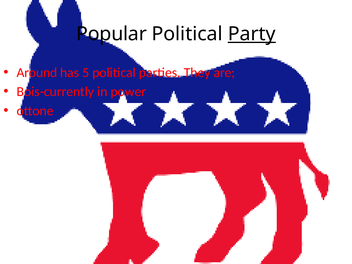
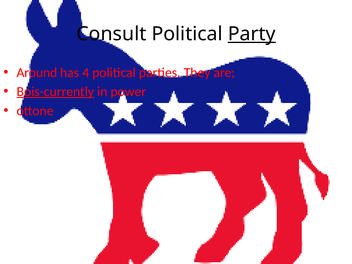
Popular: Popular -> Consult (111, 34)
5: 5 -> 4 (86, 73)
Bois-currently underline: none -> present (55, 92)
